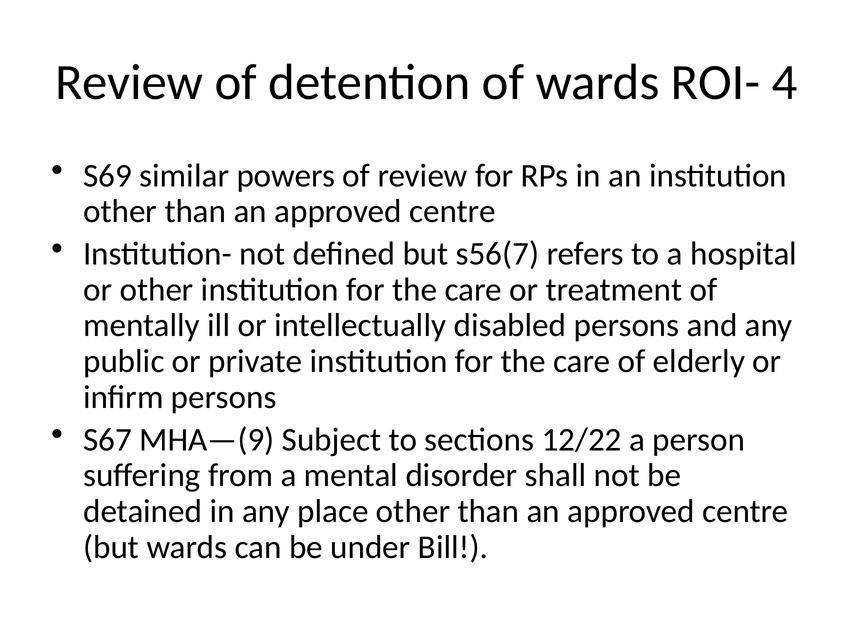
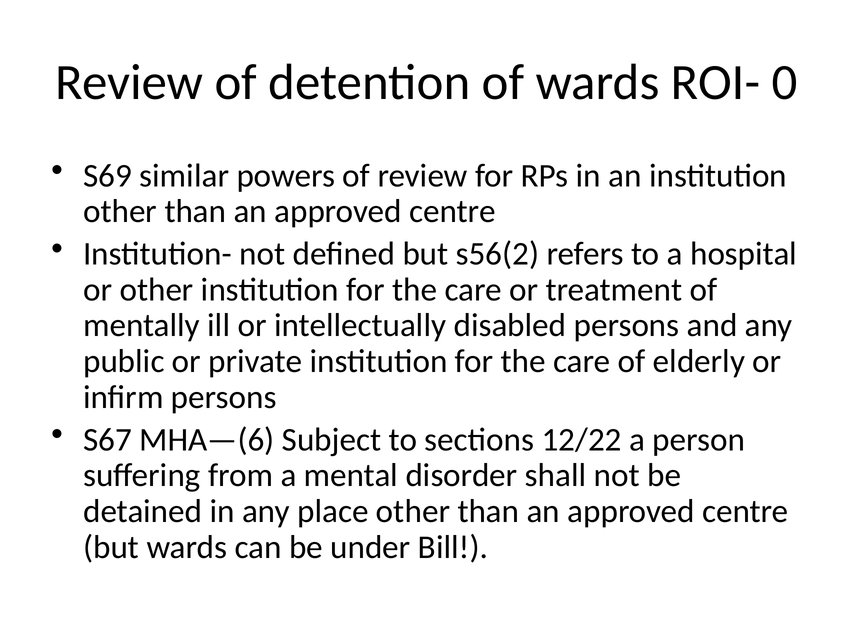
4: 4 -> 0 (785, 82)
s56(7: s56(7 -> s56(2 (497, 254)
MHA—(9: MHA—(9 -> MHA—(6 (207, 440)
